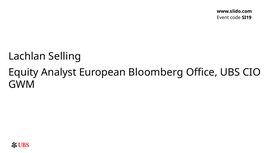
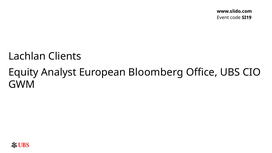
Selling: Selling -> Clients (65, 56)
